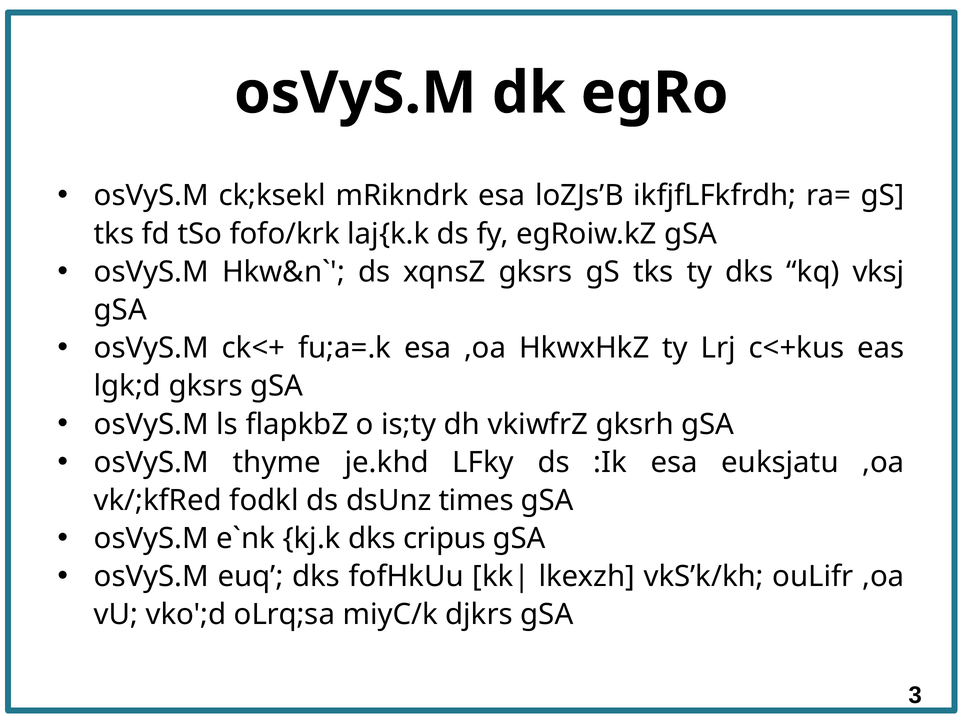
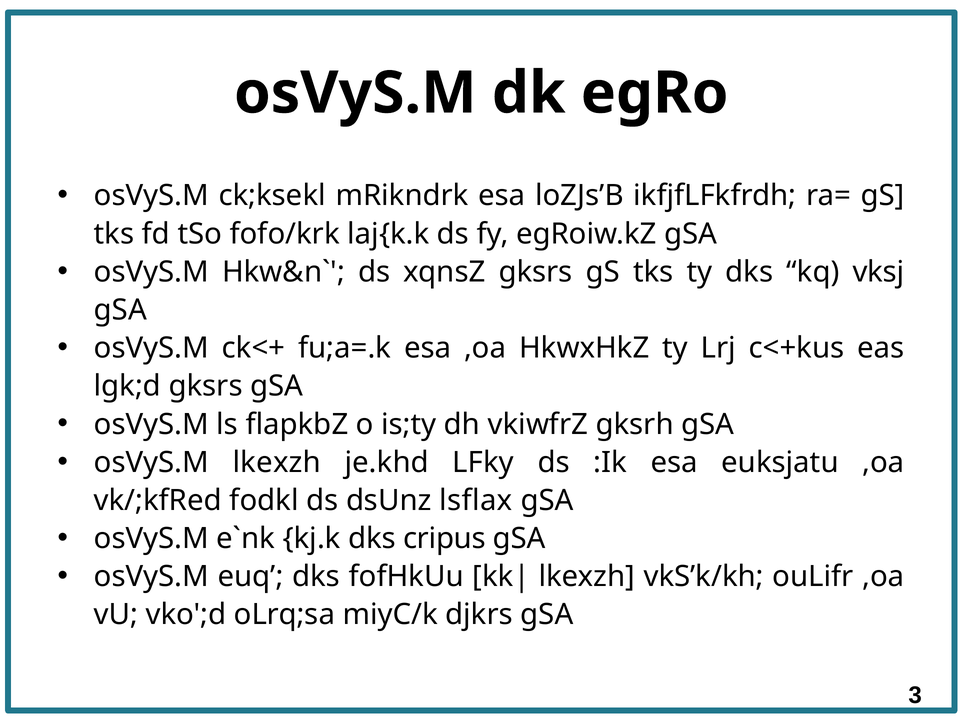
osVyS.M thyme: thyme -> lkexzh (277, 463)
times: times -> lsflax (476, 501)
